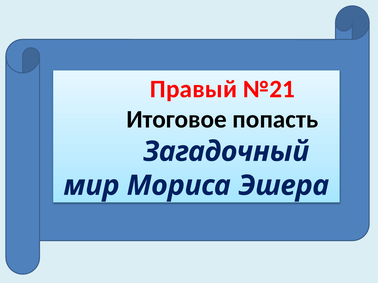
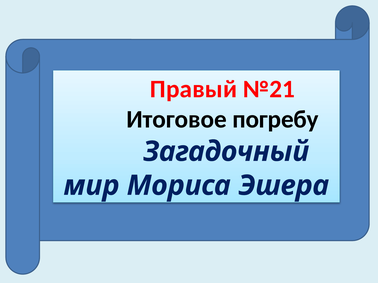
попасть: попасть -> погребу (276, 119)
